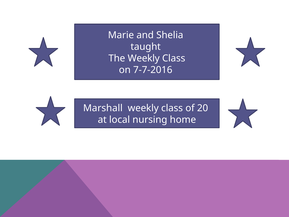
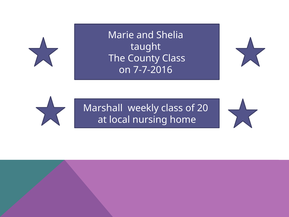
The Weekly: Weekly -> County (144, 58)
